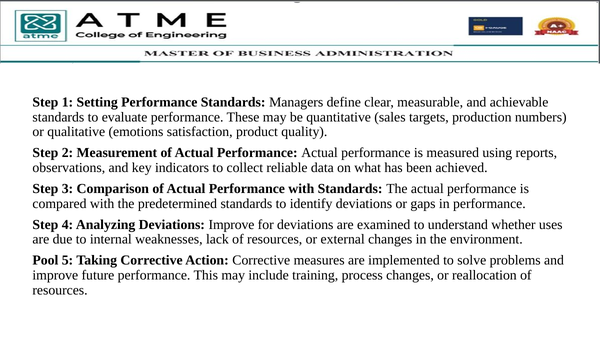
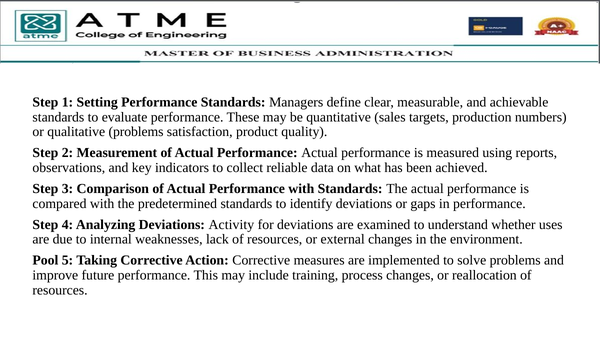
qualitative emotions: emotions -> problems (136, 132)
Deviations Improve: Improve -> Activity (231, 225)
